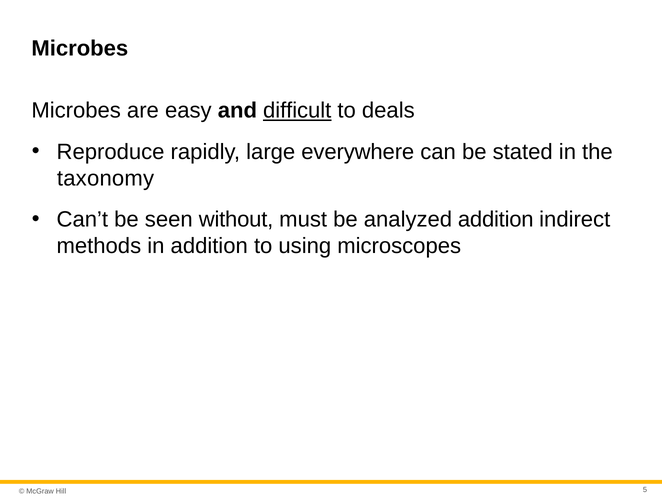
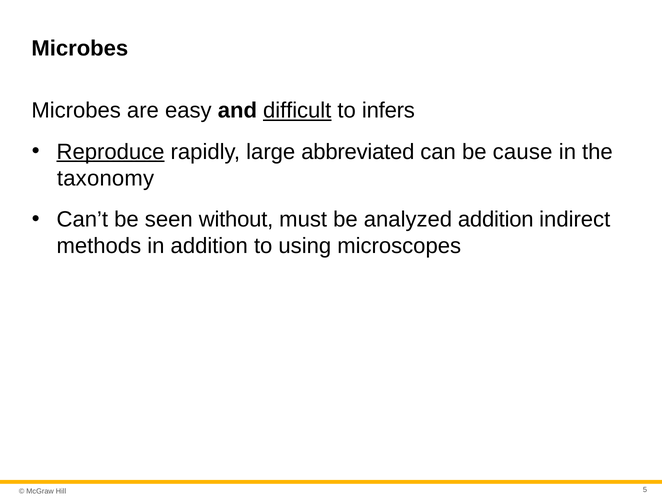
deals: deals -> infers (388, 111)
Reproduce underline: none -> present (111, 152)
everywhere: everywhere -> abbreviated (358, 152)
stated: stated -> cause (523, 152)
